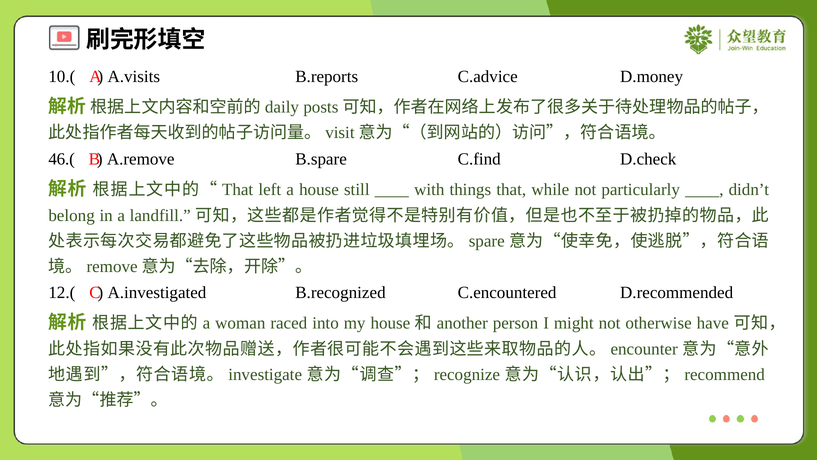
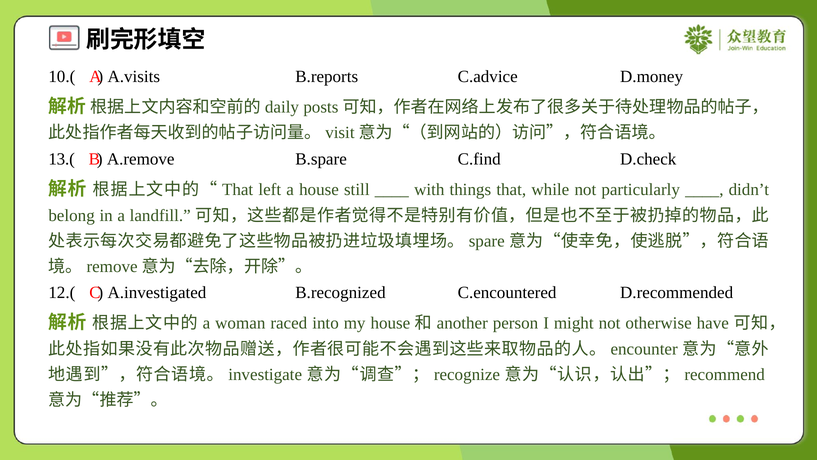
46.(: 46.( -> 13.( (62, 159)
